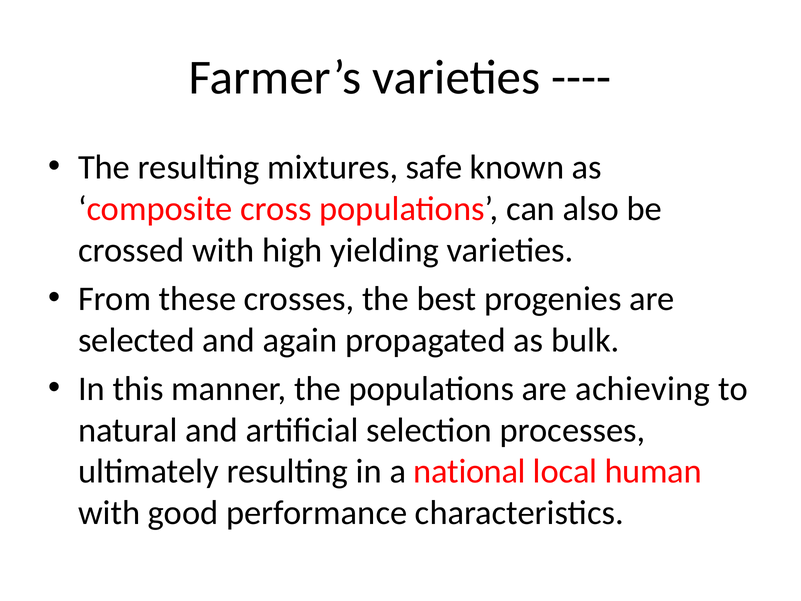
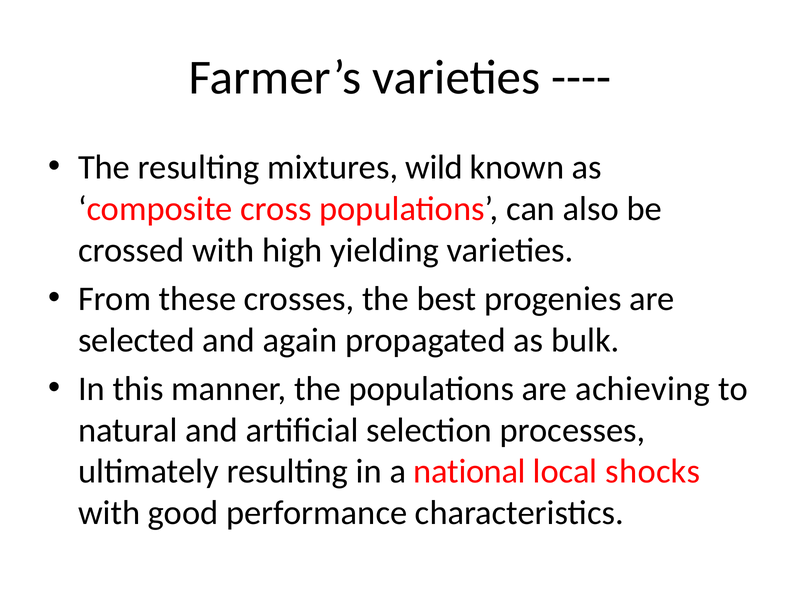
safe: safe -> wild (434, 167)
human: human -> shocks (653, 471)
